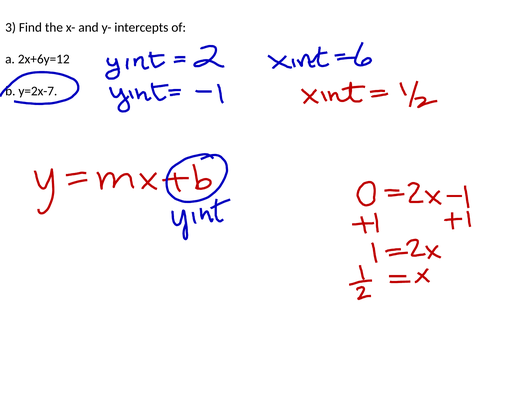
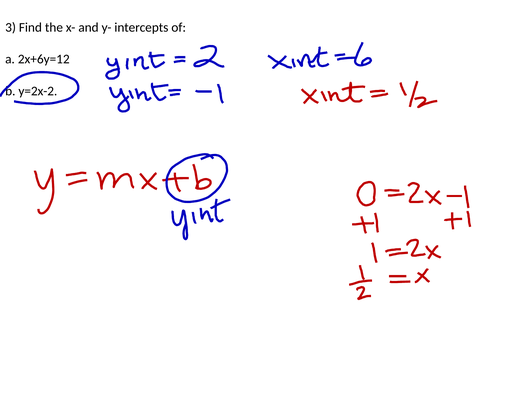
y=2x-7: y=2x-7 -> y=2x-2 (38, 91)
